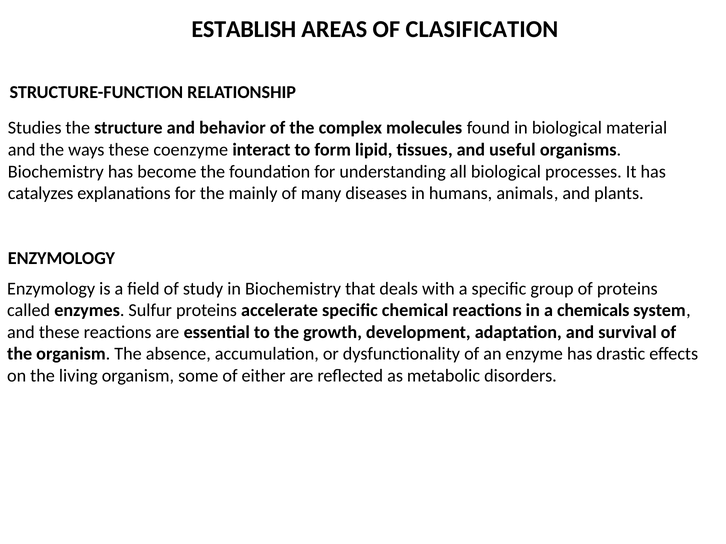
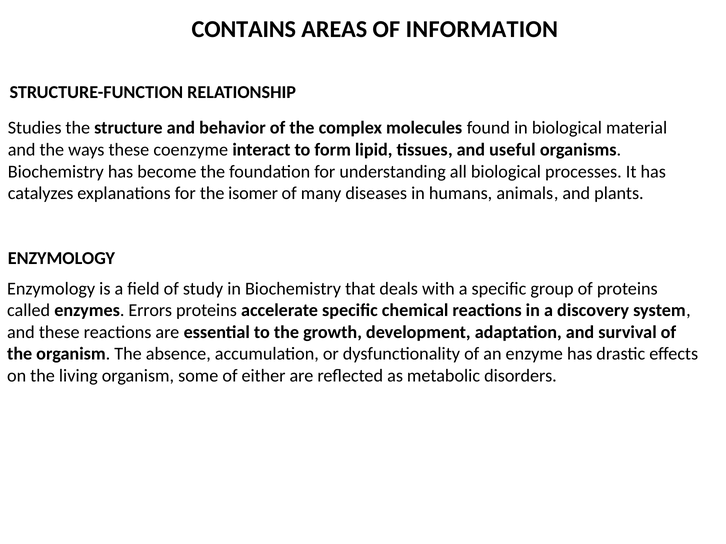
ESTABLISH: ESTABLISH -> CONTAINS (244, 29)
CLASIFICATION: CLASIFICATION -> INFORMATION (482, 29)
mainly: mainly -> isomer (253, 193)
Sulfur: Sulfur -> Errors (150, 311)
chemicals: chemicals -> discovery (593, 311)
